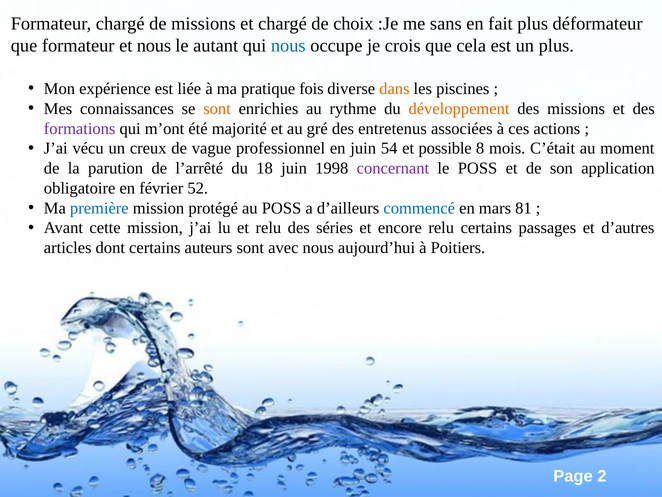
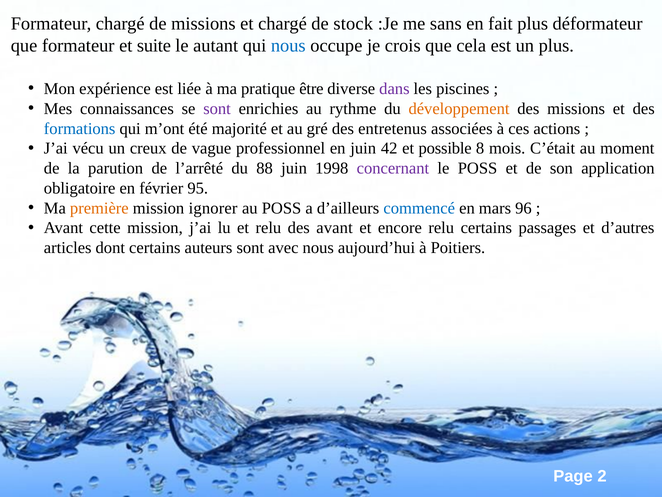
choix: choix -> stock (353, 24)
et nous: nous -> suite (154, 46)
fois: fois -> être (311, 89)
dans colour: orange -> purple (394, 89)
sont colour: orange -> purple (217, 109)
formations colour: purple -> blue (80, 128)
54: 54 -> 42 (389, 148)
18: 18 -> 88 (265, 168)
52: 52 -> 95 (198, 188)
première colour: blue -> orange (99, 208)
protégé: protégé -> ignorer (213, 208)
81: 81 -> 96 (523, 208)
des séries: séries -> avant (335, 228)
